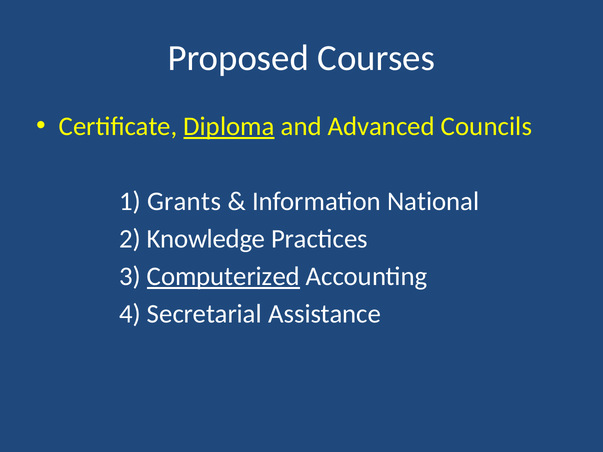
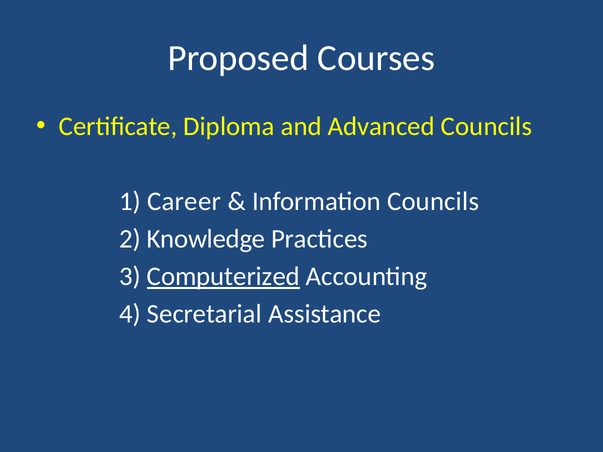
Diploma underline: present -> none (229, 126)
Grants: Grants -> Career (184, 202)
Information National: National -> Councils (433, 202)
